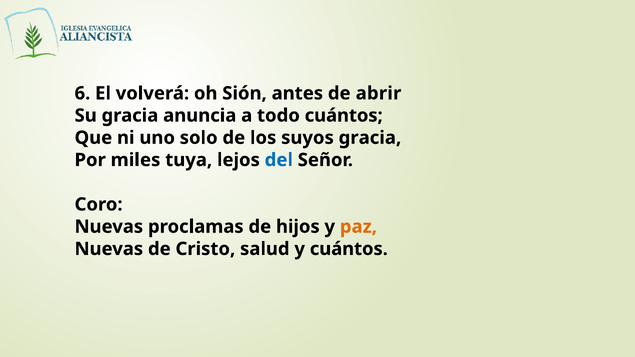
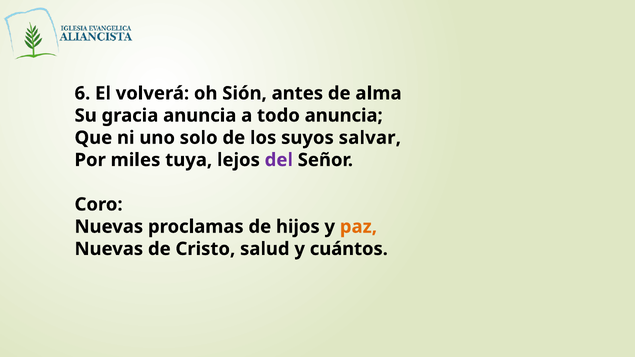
abrir: abrir -> alma (379, 93)
todo cuántos: cuántos -> anuncia (344, 116)
suyos gracia: gracia -> salvar (370, 138)
del colour: blue -> purple (279, 160)
